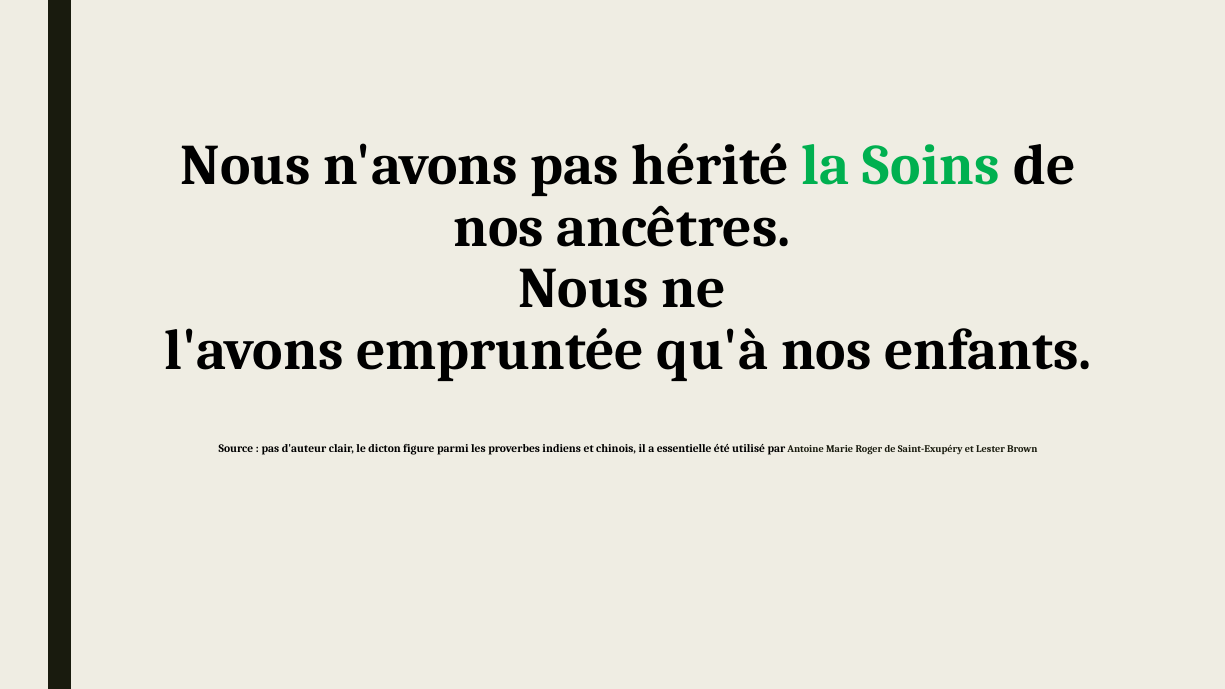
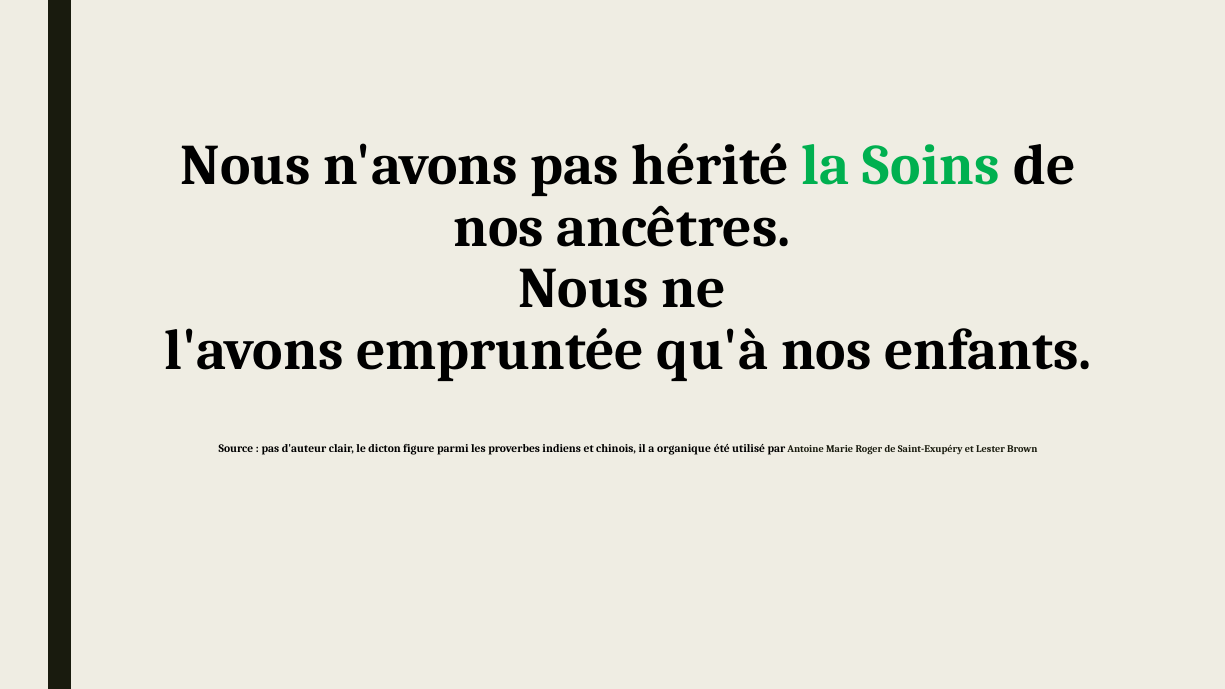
essentielle: essentielle -> organique (684, 449)
